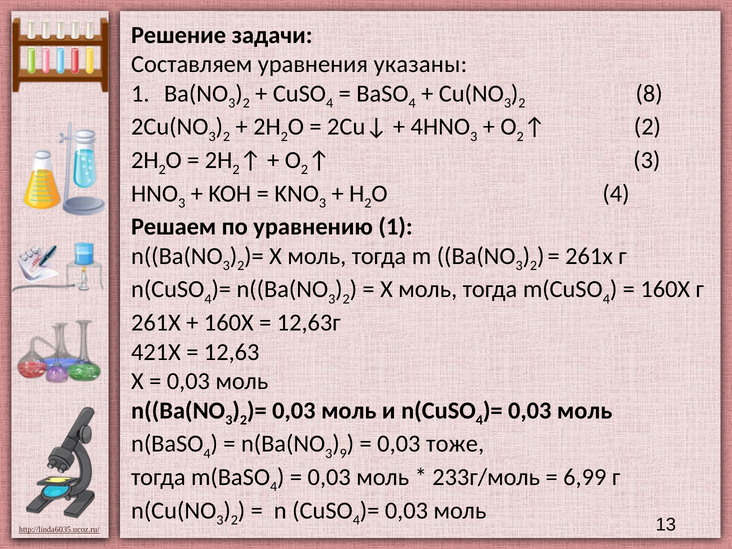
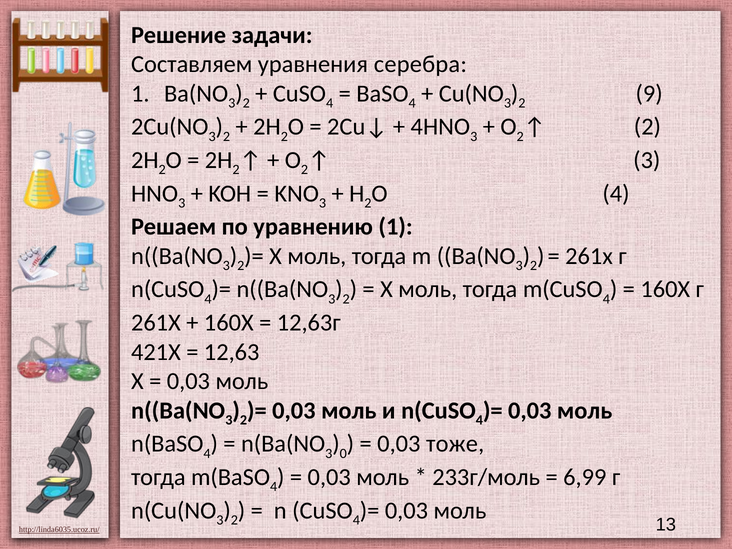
указаны: указаны -> серебра (420, 64)
8: 8 -> 9 (649, 94)
9: 9 -> 0 (343, 453)
